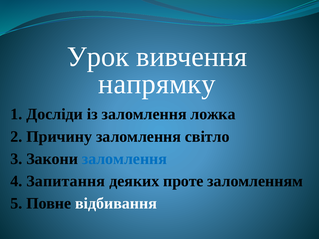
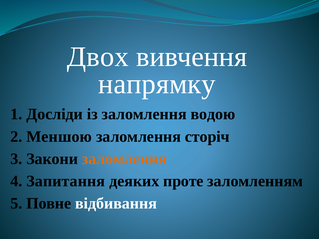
Урок: Урок -> Двох (98, 57)
ложка: ложка -> водою (213, 114)
Причину: Причину -> Меншою (59, 137)
світло: світло -> сторіч (207, 137)
заломлення colour: blue -> orange (124, 159)
